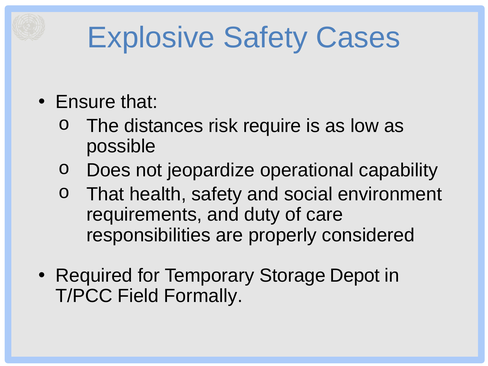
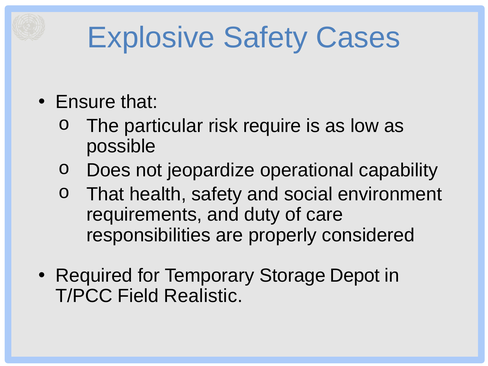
distances: distances -> particular (164, 126)
Formally: Formally -> Realistic (203, 296)
